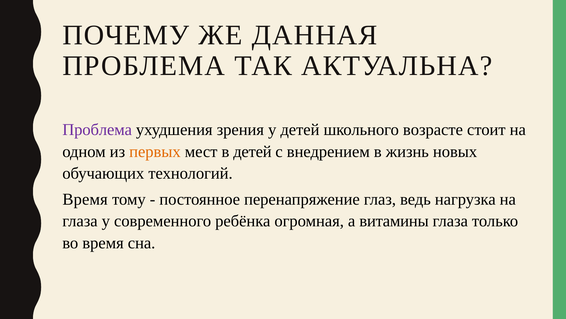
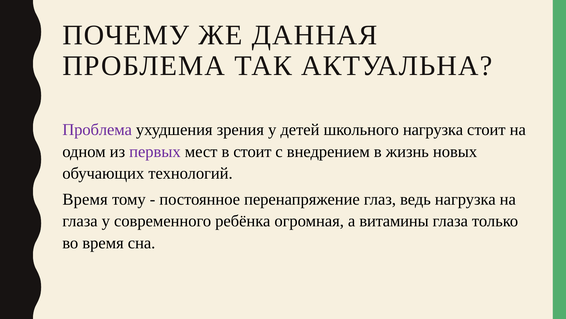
школьного возрасте: возрасте -> нагрузка (433, 130)
первых colour: orange -> purple (155, 151)
в детей: детей -> стоит (252, 151)
